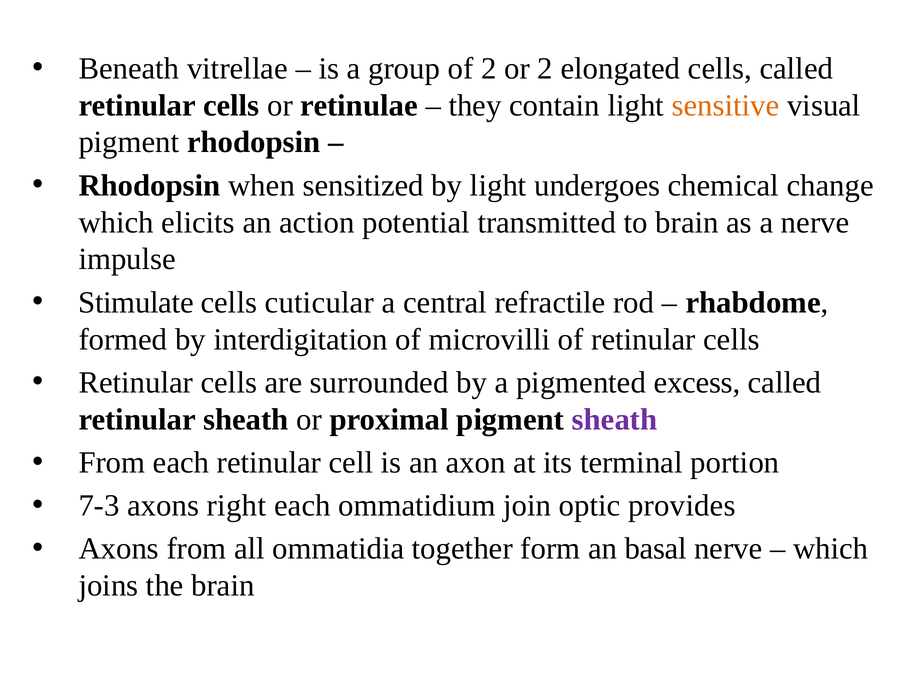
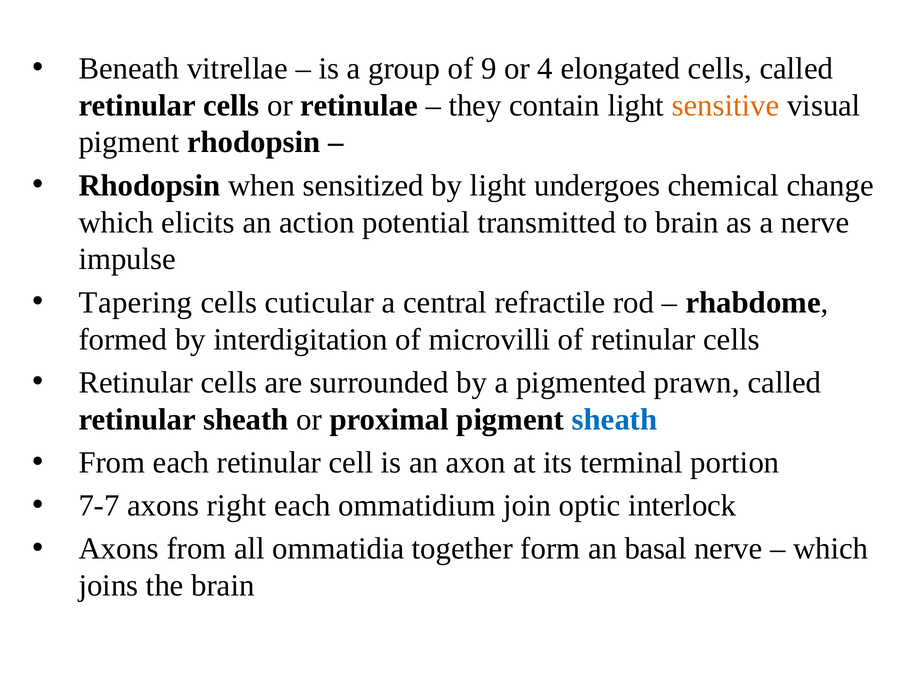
of 2: 2 -> 9 (489, 68)
or 2: 2 -> 4 (545, 68)
Stimulate: Stimulate -> Tapering (136, 302)
excess: excess -> prawn (697, 382)
sheath colour: purple -> blue (615, 419)
7-3: 7-3 -> 7-7 (99, 506)
provides: provides -> interlock (682, 506)
